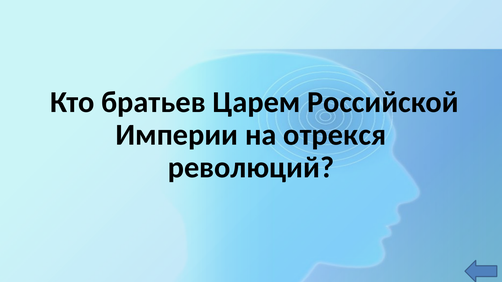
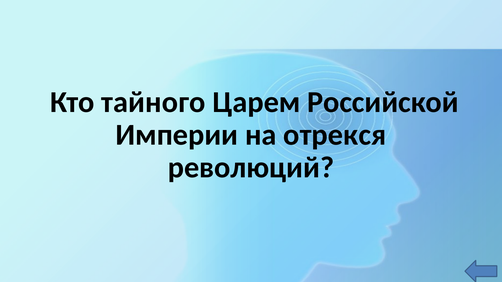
братьев: братьев -> тайного (153, 102)
